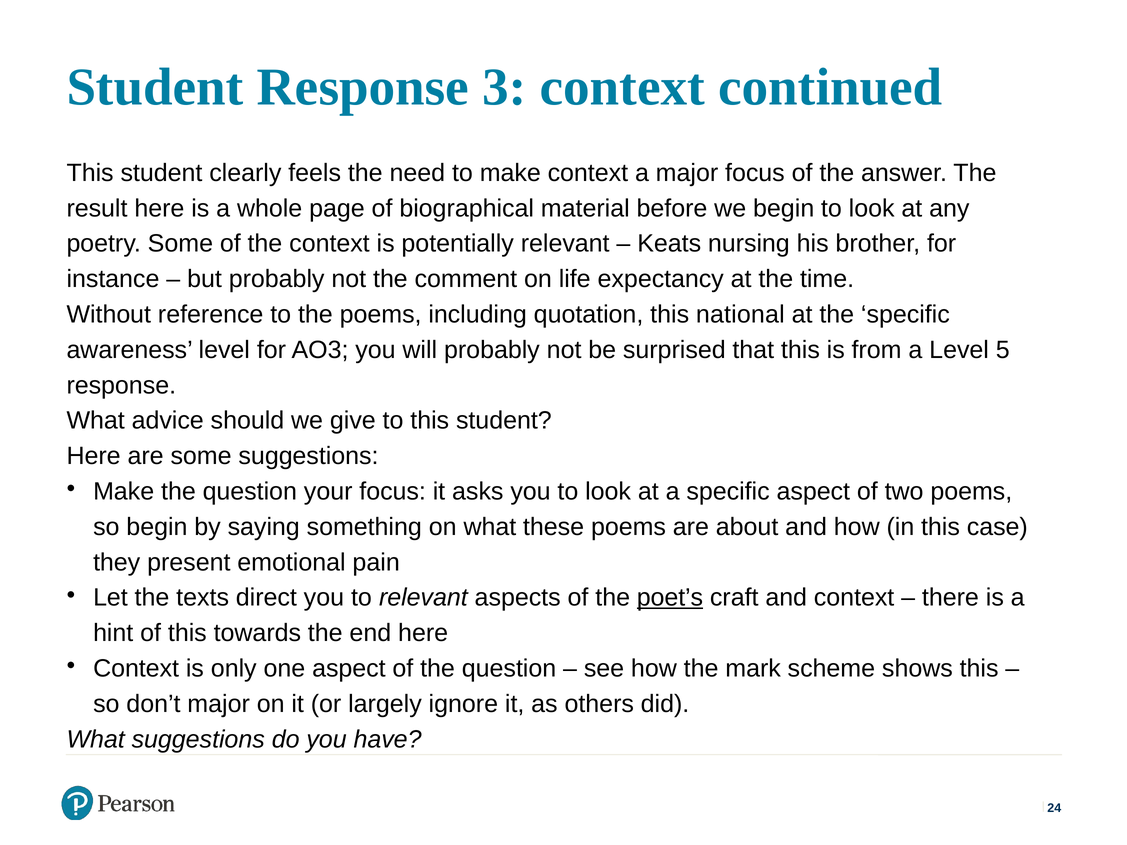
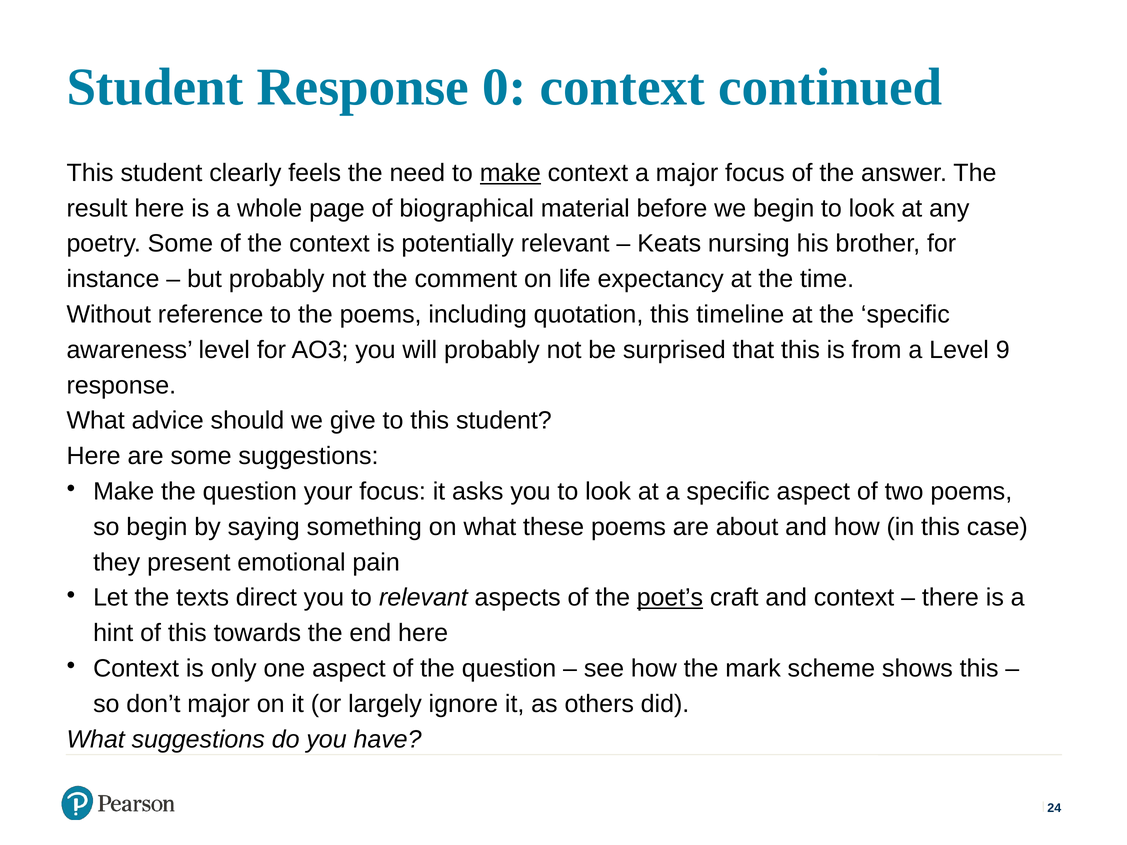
3: 3 -> 0 (504, 87)
make underline: none -> present (510, 173)
national: national -> timeline (740, 315)
5: 5 -> 9 (1003, 350)
